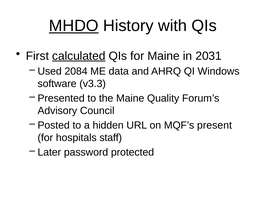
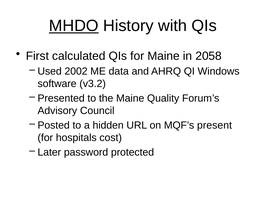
calculated underline: present -> none (79, 56)
2031: 2031 -> 2058 (209, 56)
2084: 2084 -> 2002 (76, 71)
v3.3: v3.3 -> v3.2 (93, 83)
staff: staff -> cost (111, 137)
